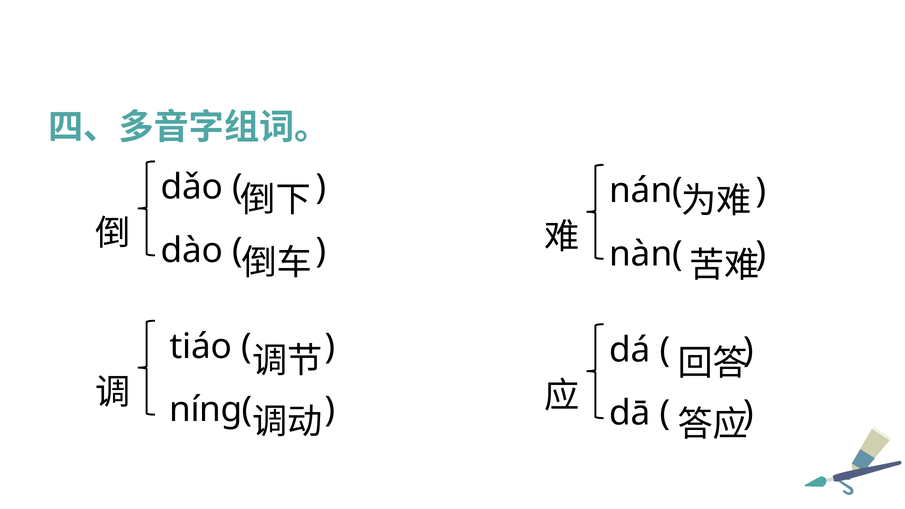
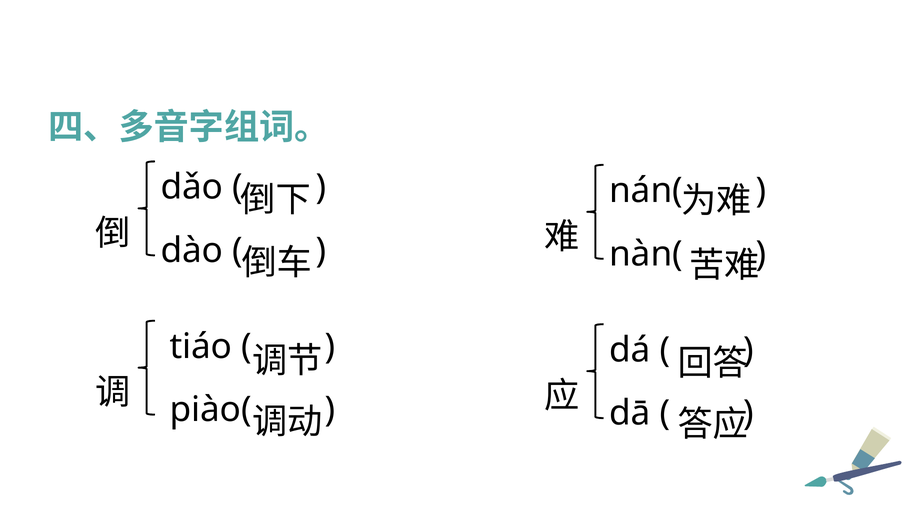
níng(: níng( -> piào( (211, 410)
